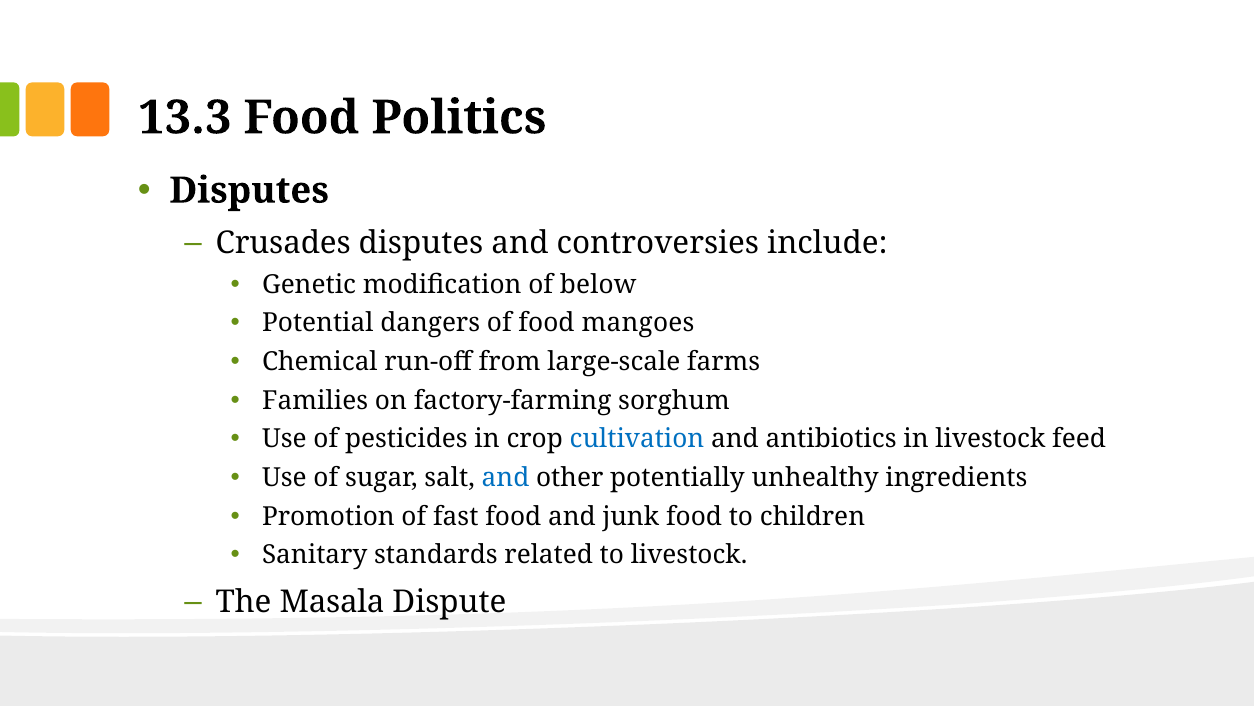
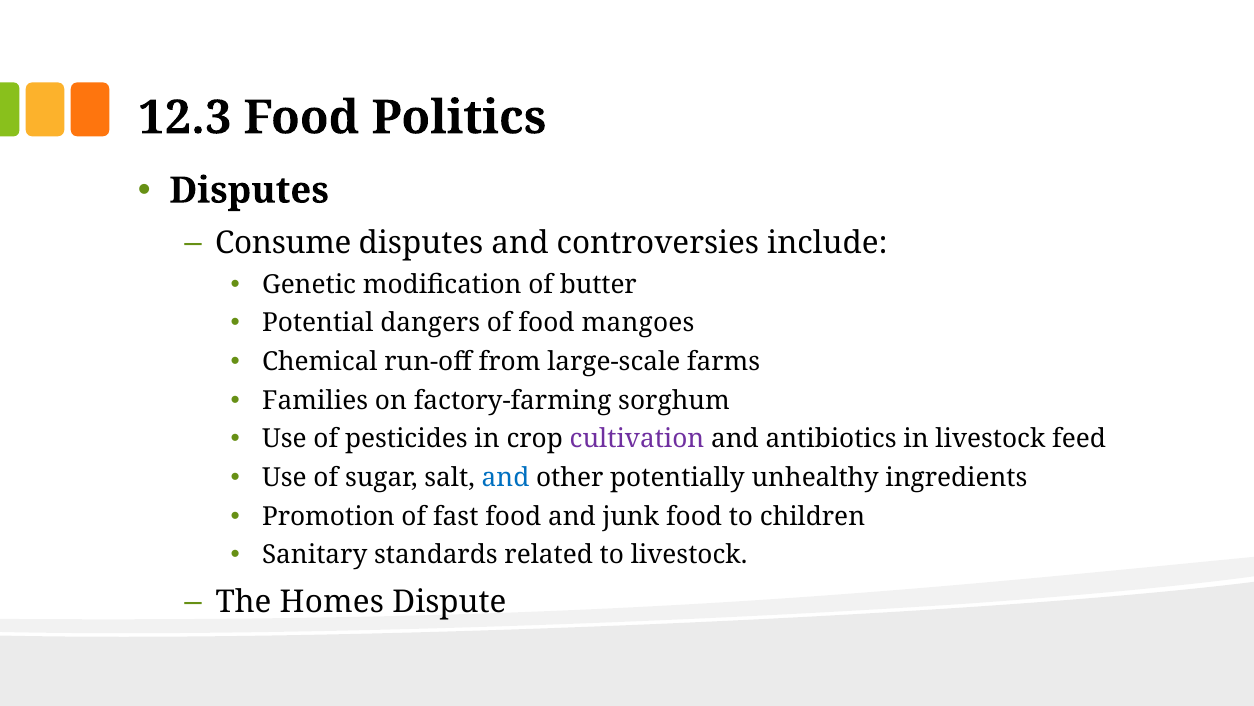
13.3: 13.3 -> 12.3 (185, 118)
Crusades: Crusades -> Consume (283, 243)
below: below -> butter (598, 284)
cultivation colour: blue -> purple (637, 439)
Masala: Masala -> Homes (332, 602)
